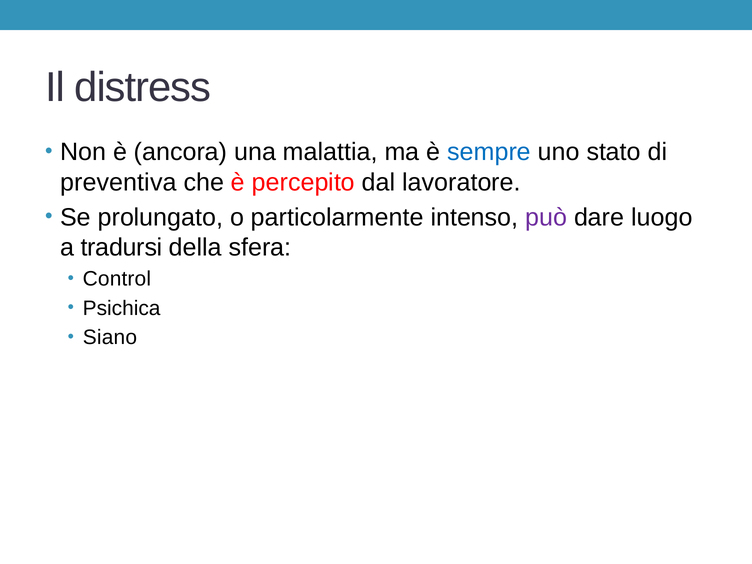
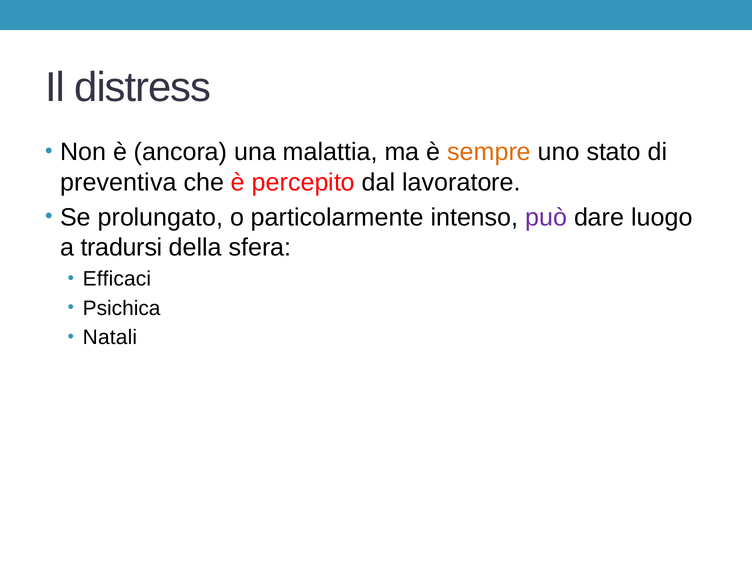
sempre colour: blue -> orange (489, 152)
Control: Control -> Efficaci (117, 279)
Siano: Siano -> Natali (110, 337)
